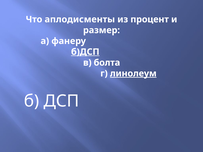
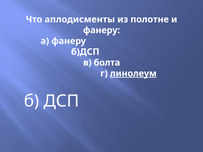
процент: процент -> полотне (150, 19)
размер: размер -> фанеру (102, 30)
б)ДСП underline: present -> none (85, 52)
